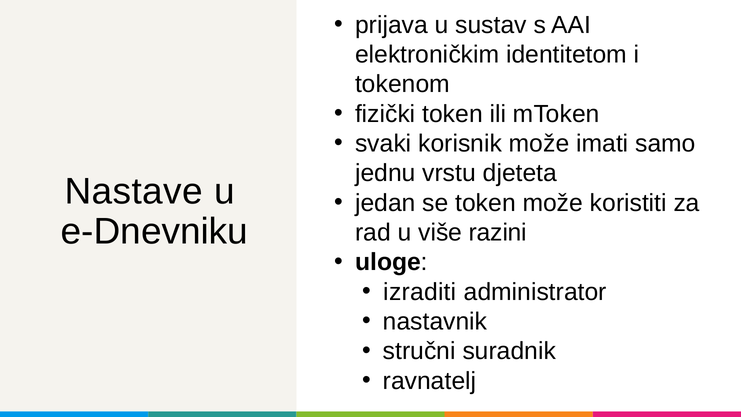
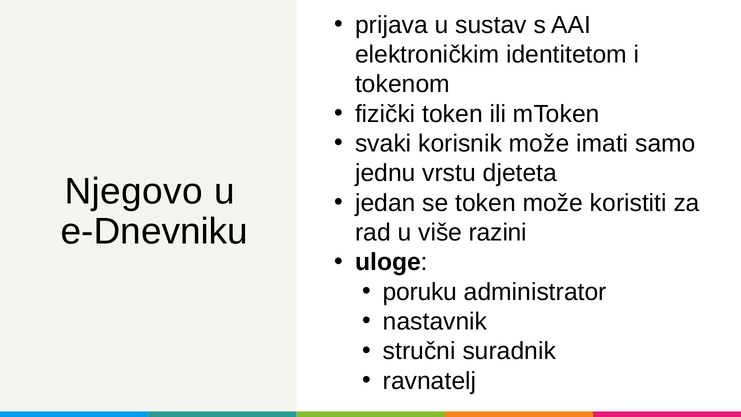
Nastave: Nastave -> Njegovo (134, 191)
izraditi: izraditi -> poruku (420, 292)
